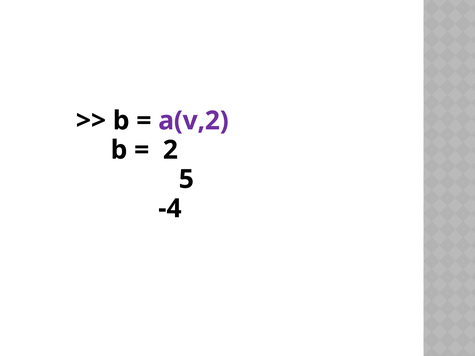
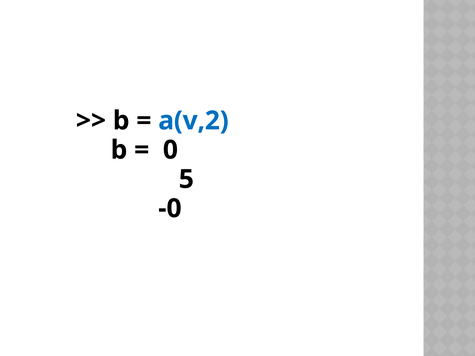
a(v,2 colour: purple -> blue (193, 121)
2: 2 -> 0 (170, 150)
-4: -4 -> -0 (170, 209)
